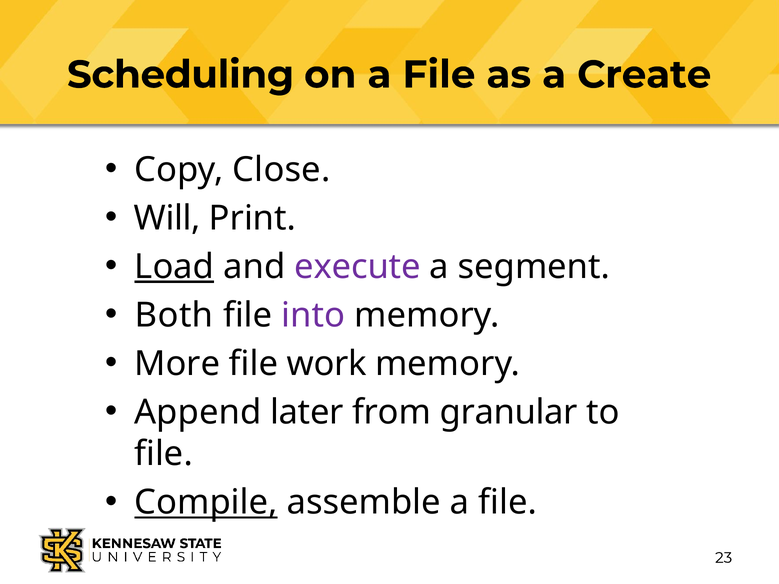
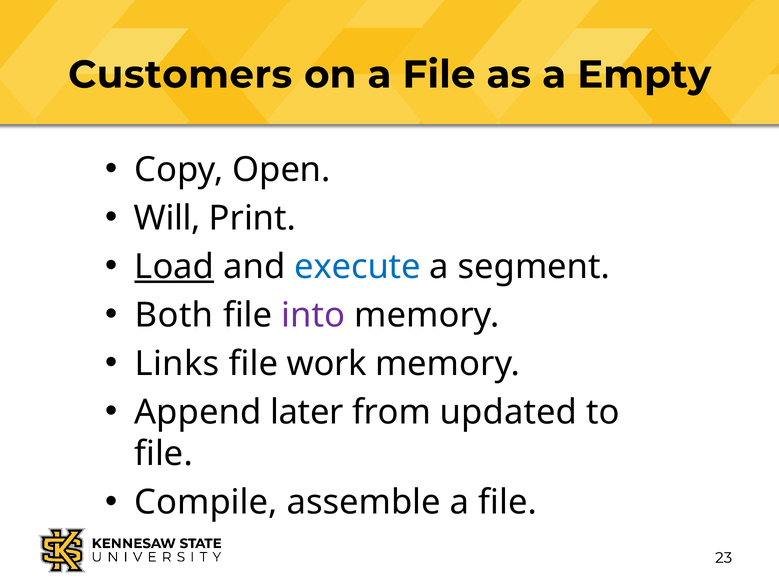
Scheduling: Scheduling -> Customers (180, 75)
Create: Create -> Empty (644, 75)
Close: Close -> Open (281, 170)
execute colour: purple -> blue (358, 267)
More: More -> Links (177, 364)
granular: granular -> updated (509, 413)
Compile underline: present -> none (206, 503)
